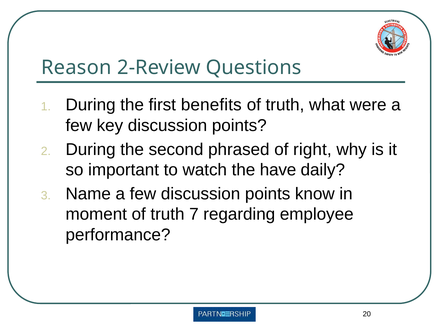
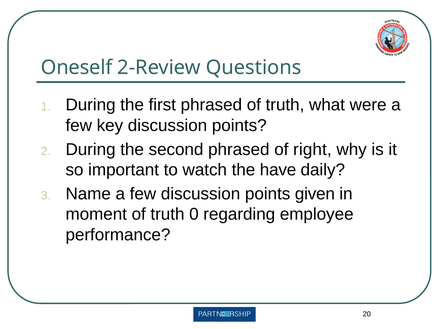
Reason: Reason -> Oneself (77, 67)
first benefits: benefits -> phrased (211, 105)
know: know -> given (315, 193)
7: 7 -> 0 (194, 214)
